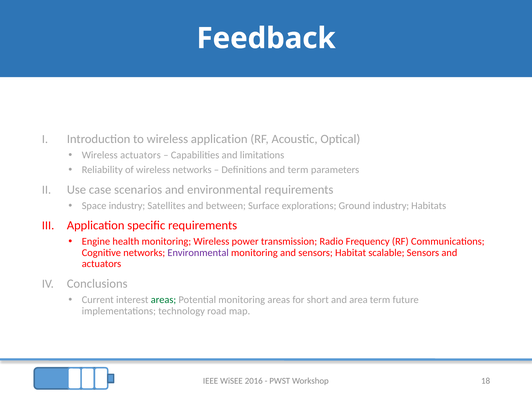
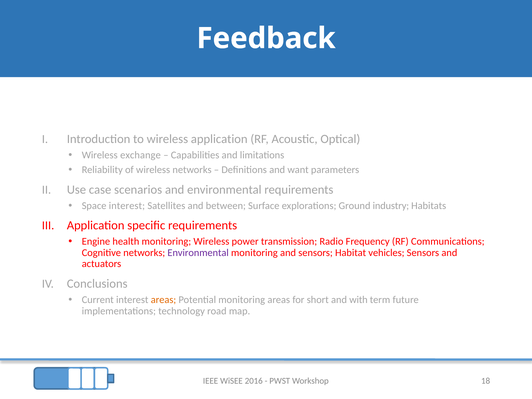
Wireless actuators: actuators -> exchange (140, 155)
and term: term -> want (298, 170)
Space industry: industry -> interest (127, 206)
scalable: scalable -> vehicles (386, 253)
areas colour: green -> orange (163, 300)
area: area -> with (358, 300)
